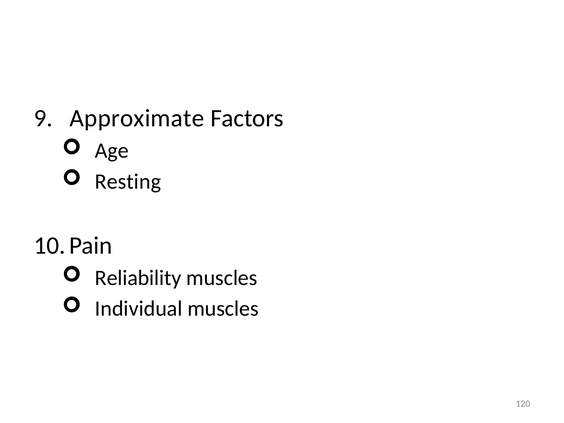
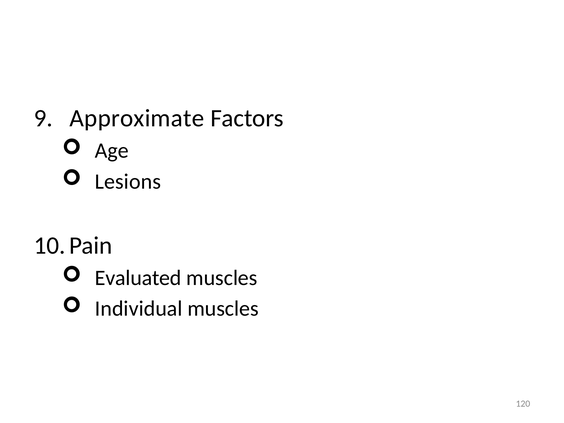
Resting: Resting -> Lesions (128, 181)
Reliability: Reliability -> Evaluated (138, 278)
